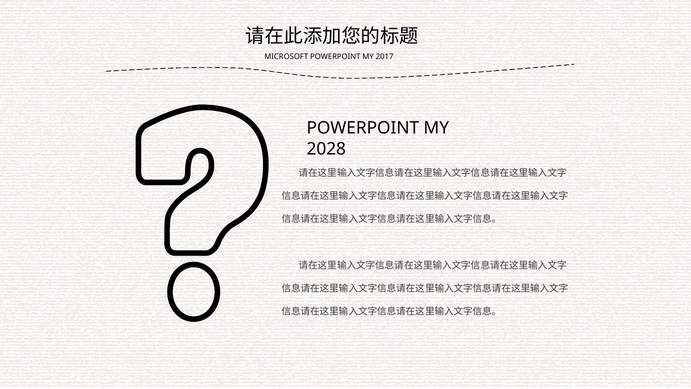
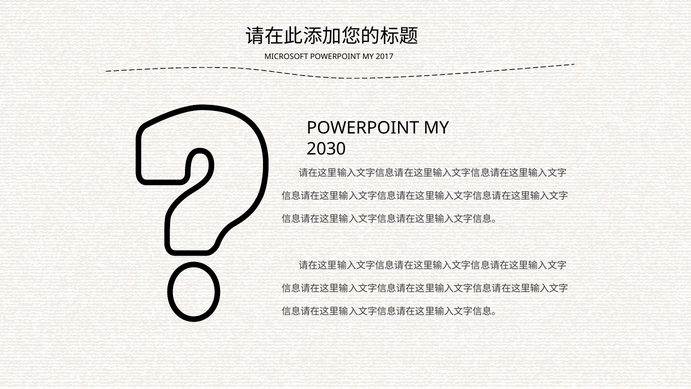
2028: 2028 -> 2030 (326, 149)
